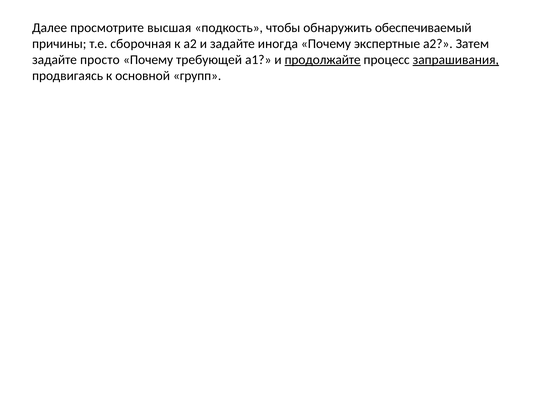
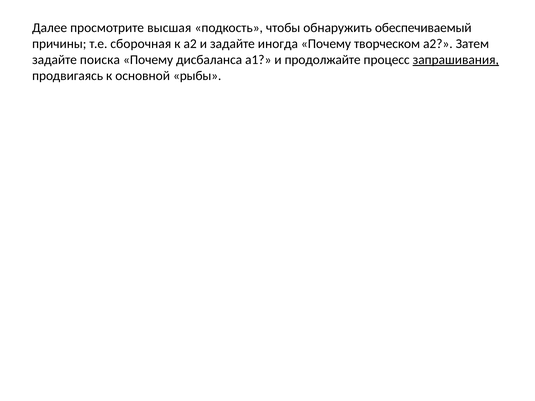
экспертные: экспертные -> творческом (387, 44)
просто: просто -> поиска (100, 60)
требующей: требующей -> дисбаланса (209, 60)
продолжайте underline: present -> none (323, 60)
групп: групп -> рыбы (197, 76)
